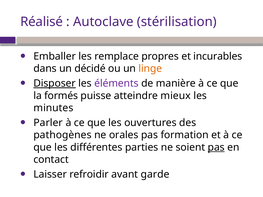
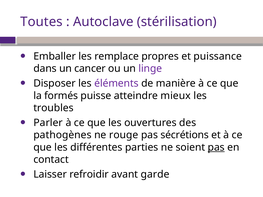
Réalisé: Réalisé -> Toutes (41, 22)
incurables: incurables -> puissance (218, 56)
décidé: décidé -> cancer (90, 69)
linge colour: orange -> purple (150, 69)
Disposer underline: present -> none (55, 84)
minutes: minutes -> troubles (53, 108)
orales: orales -> rouge (124, 135)
formation: formation -> sécrétions (185, 135)
